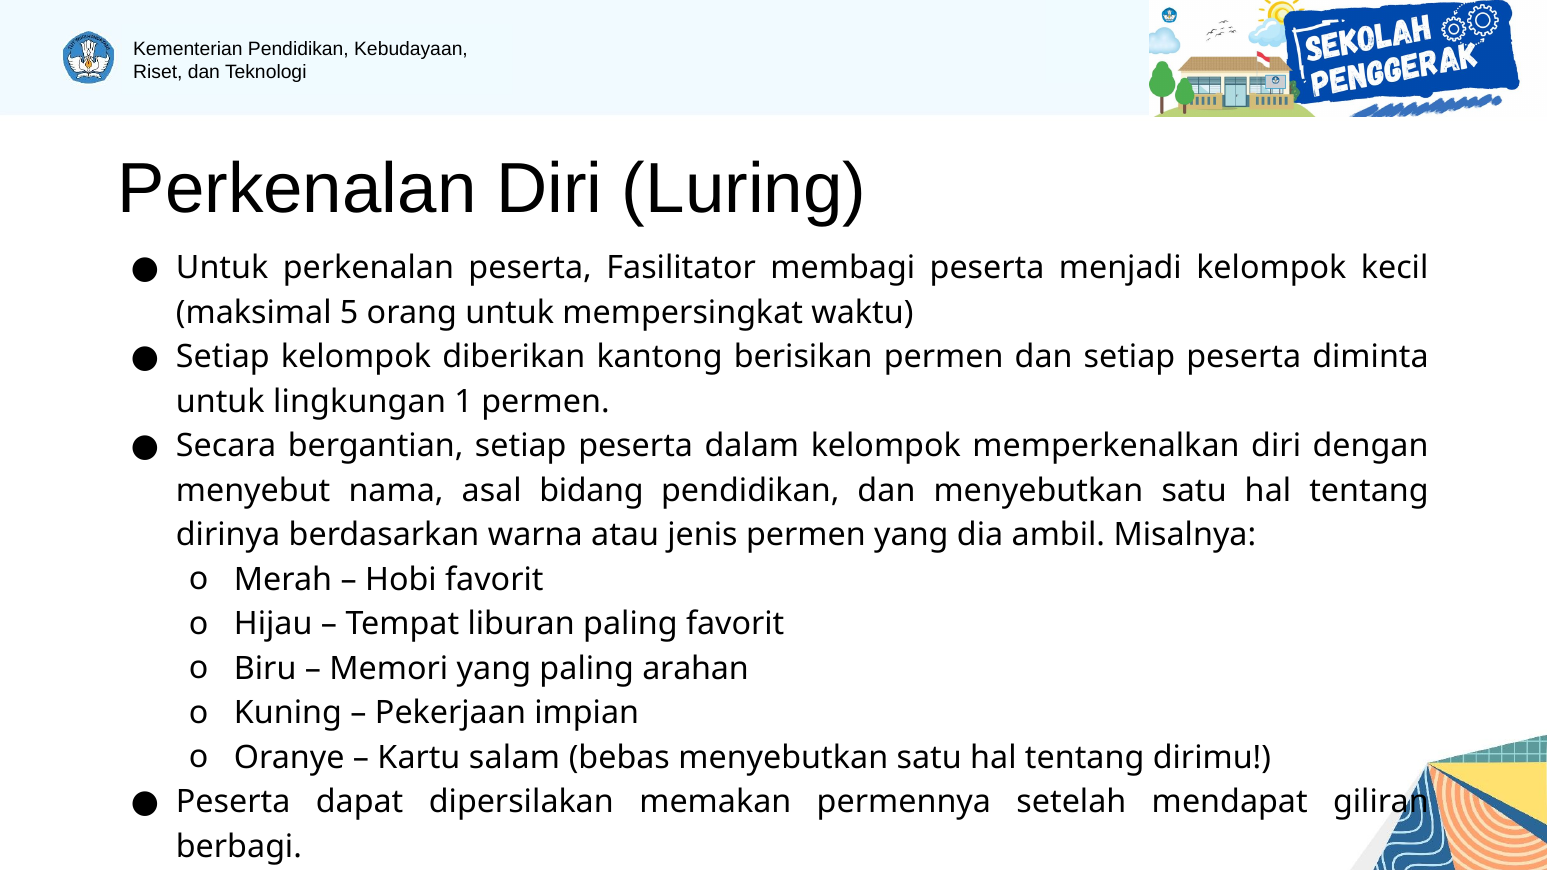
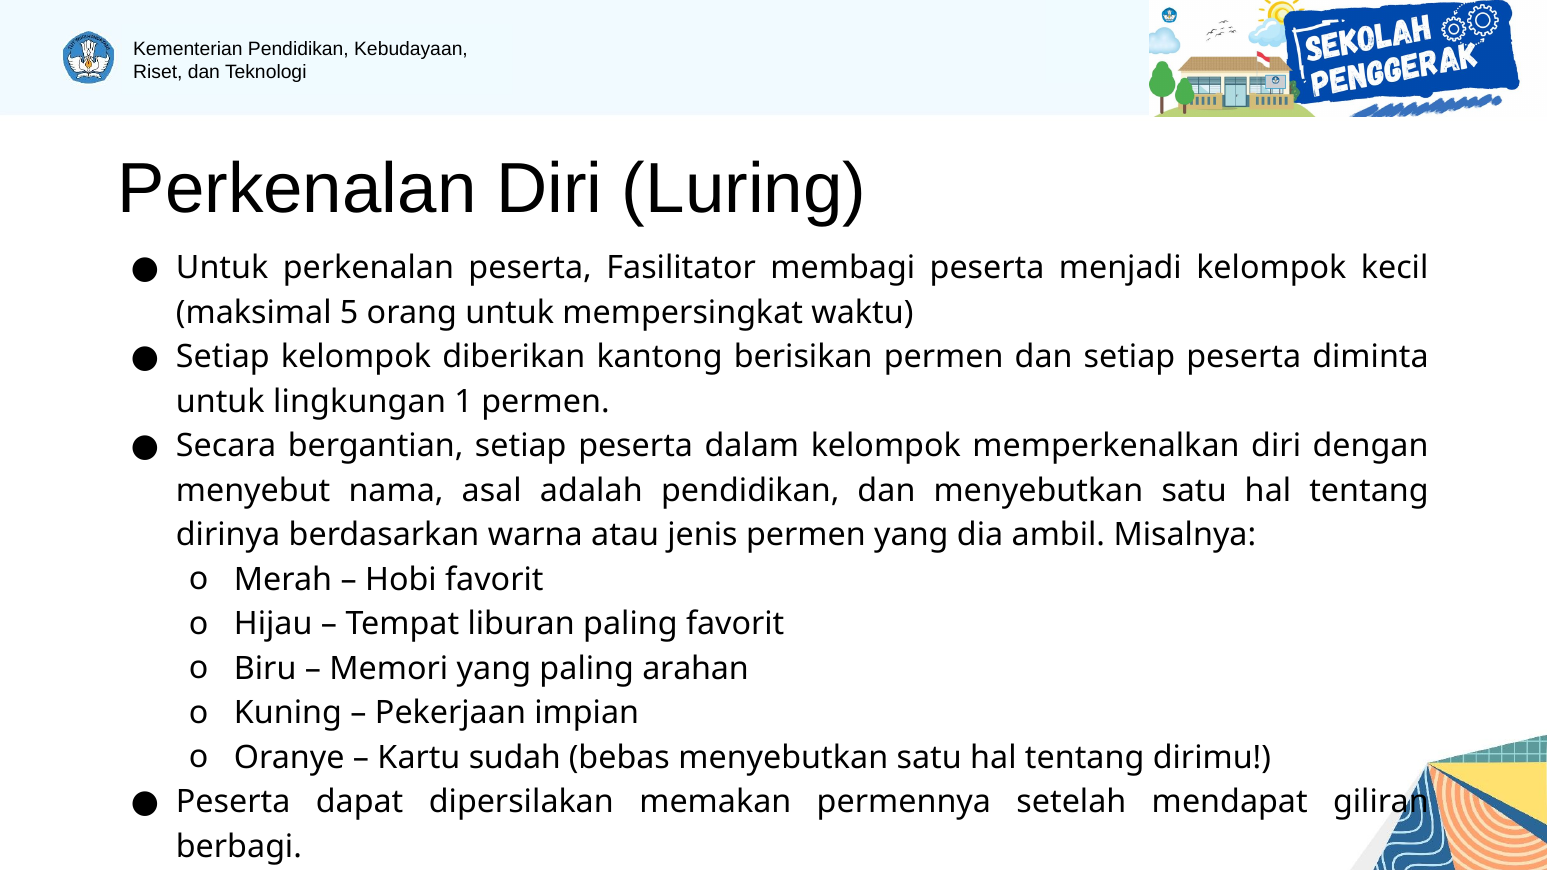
bidang: bidang -> adalah (591, 491)
salam: salam -> sudah (515, 758)
